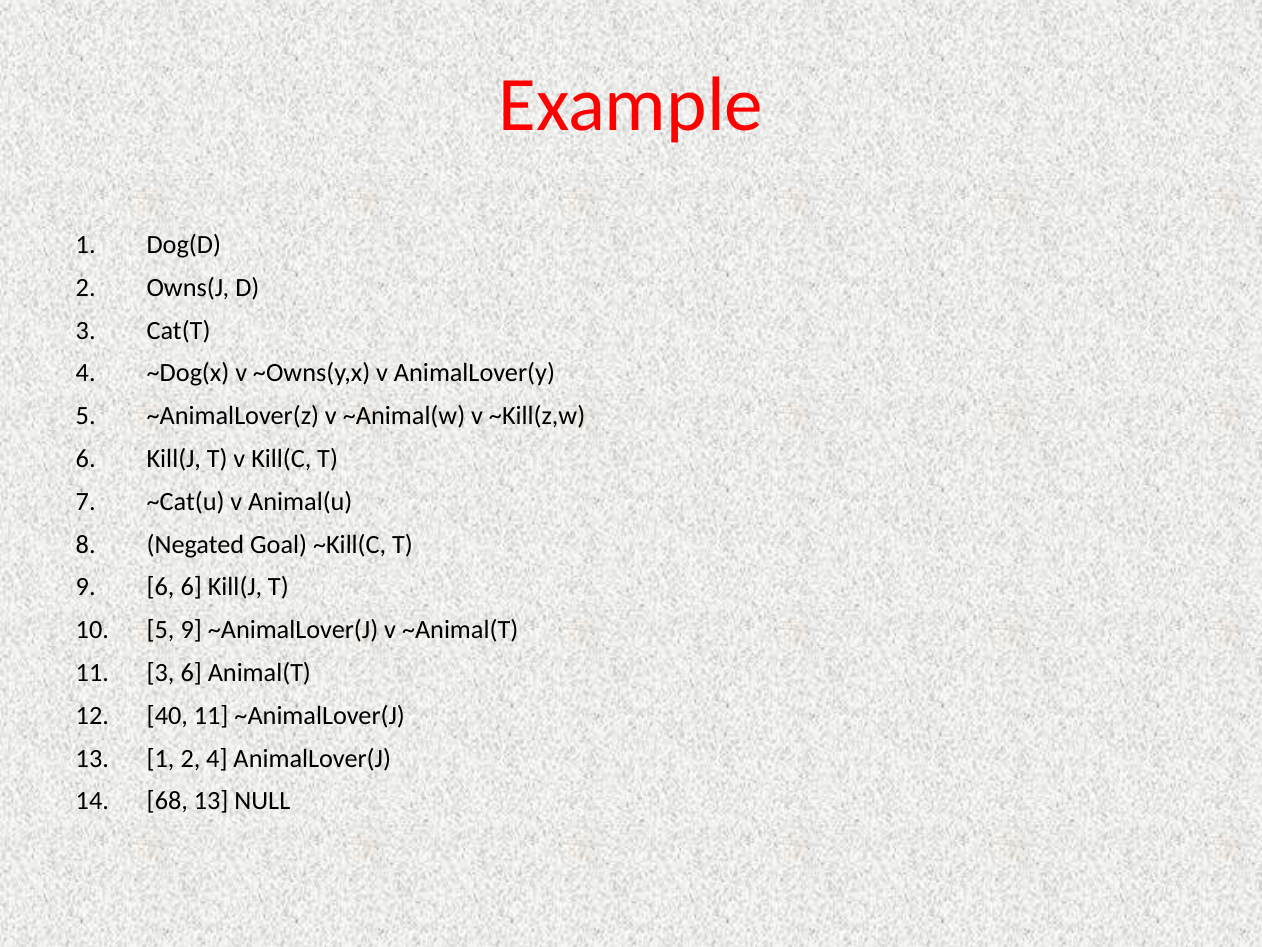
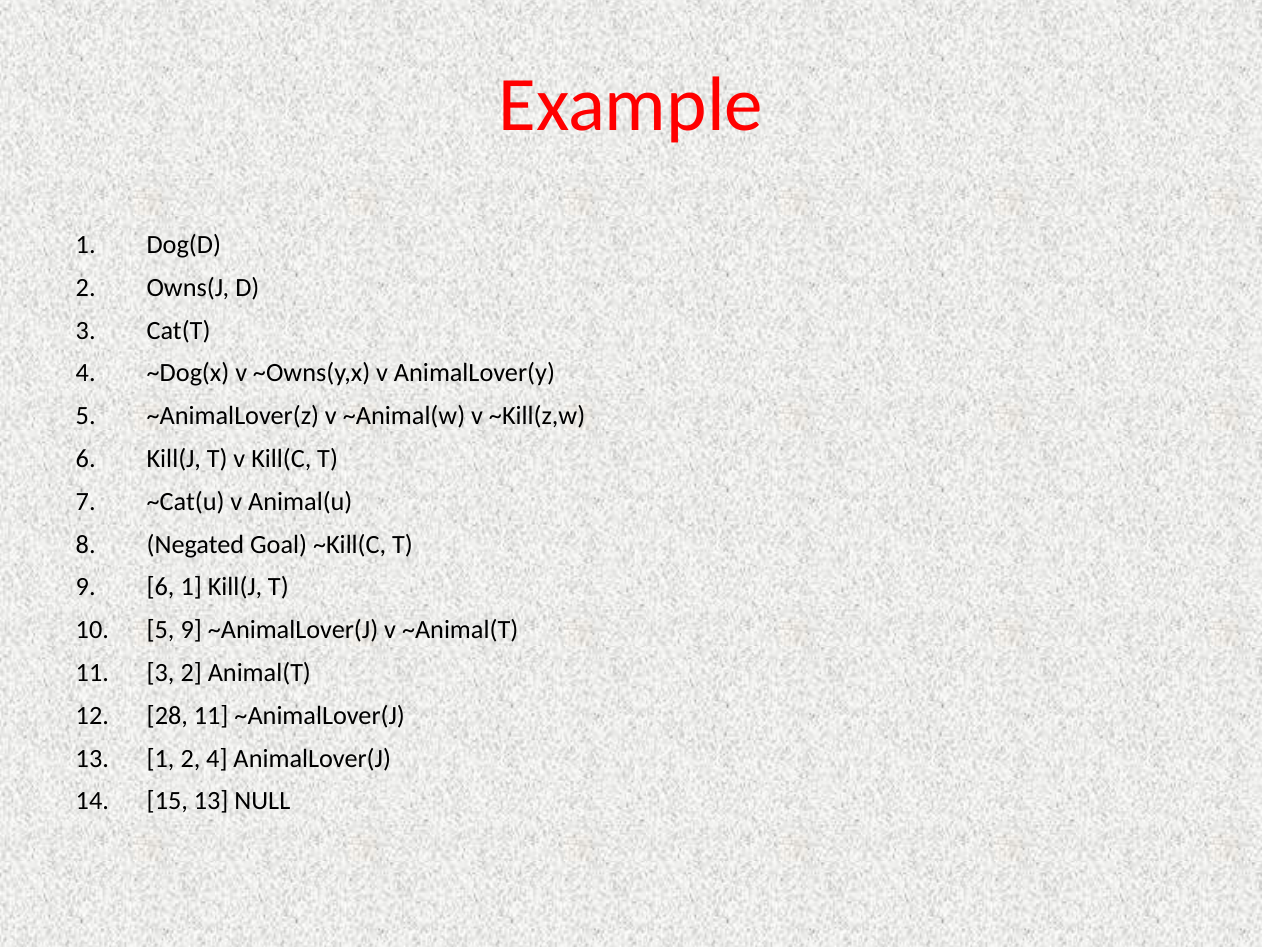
6 6: 6 -> 1 (191, 587)
3 6: 6 -> 2 (191, 673)
40: 40 -> 28 (167, 715)
68: 68 -> 15 (167, 801)
